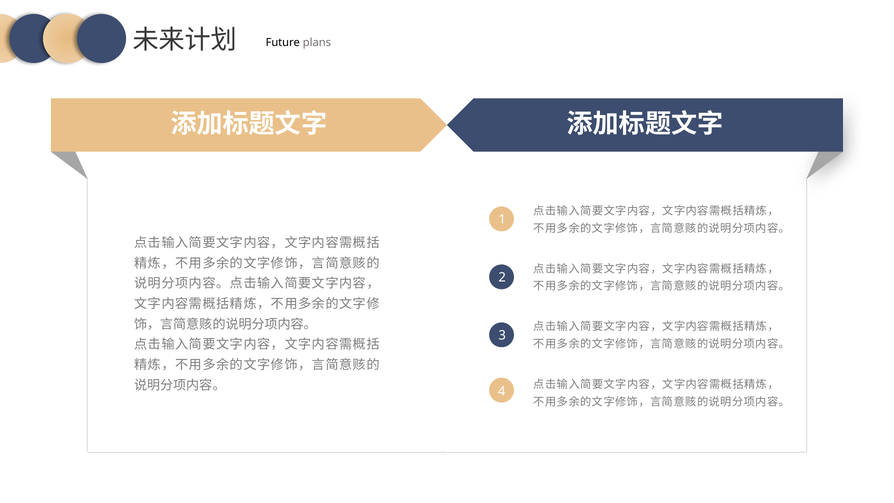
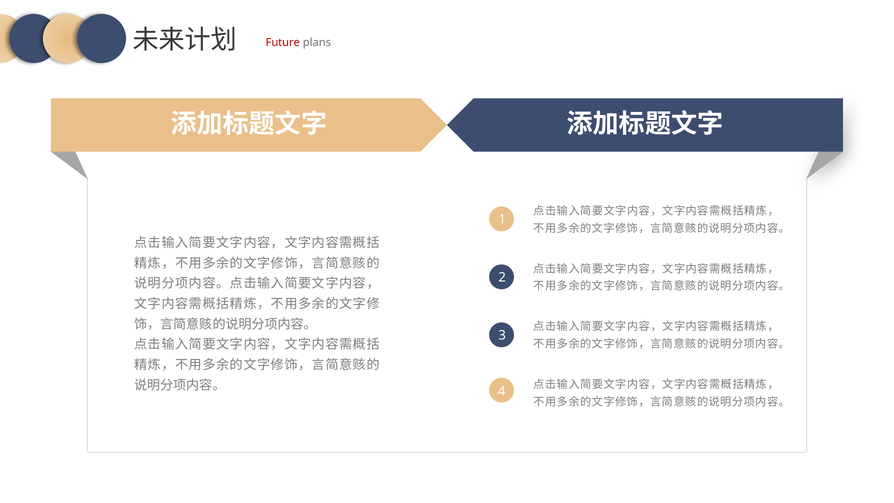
Future colour: black -> red (283, 43)
